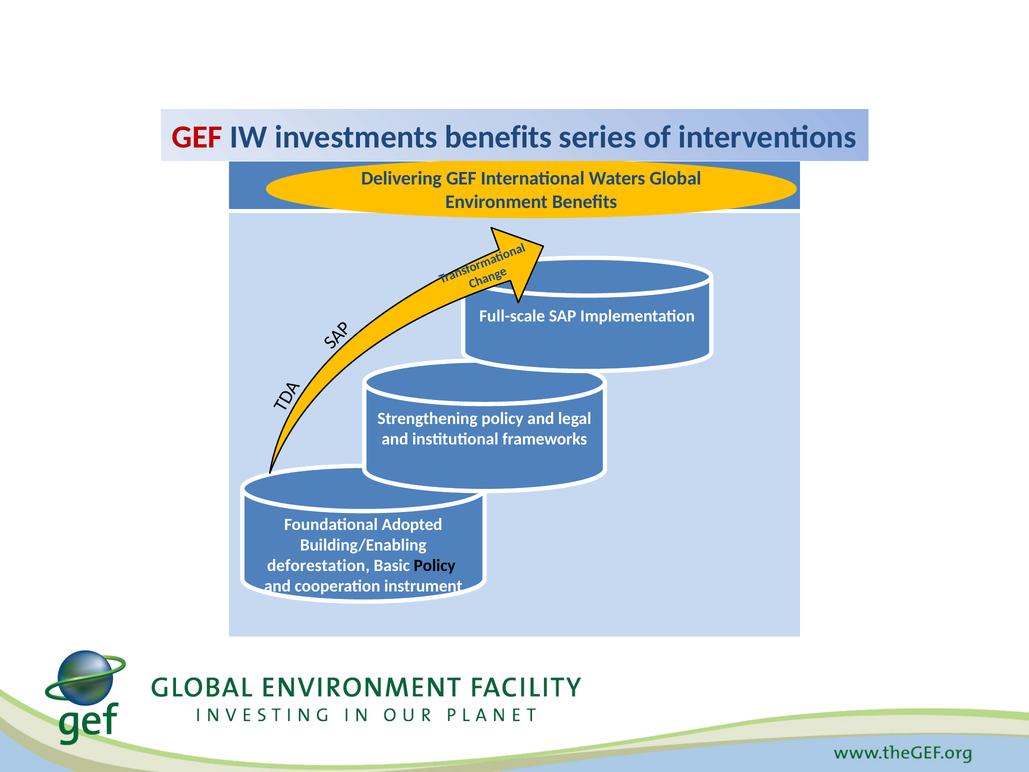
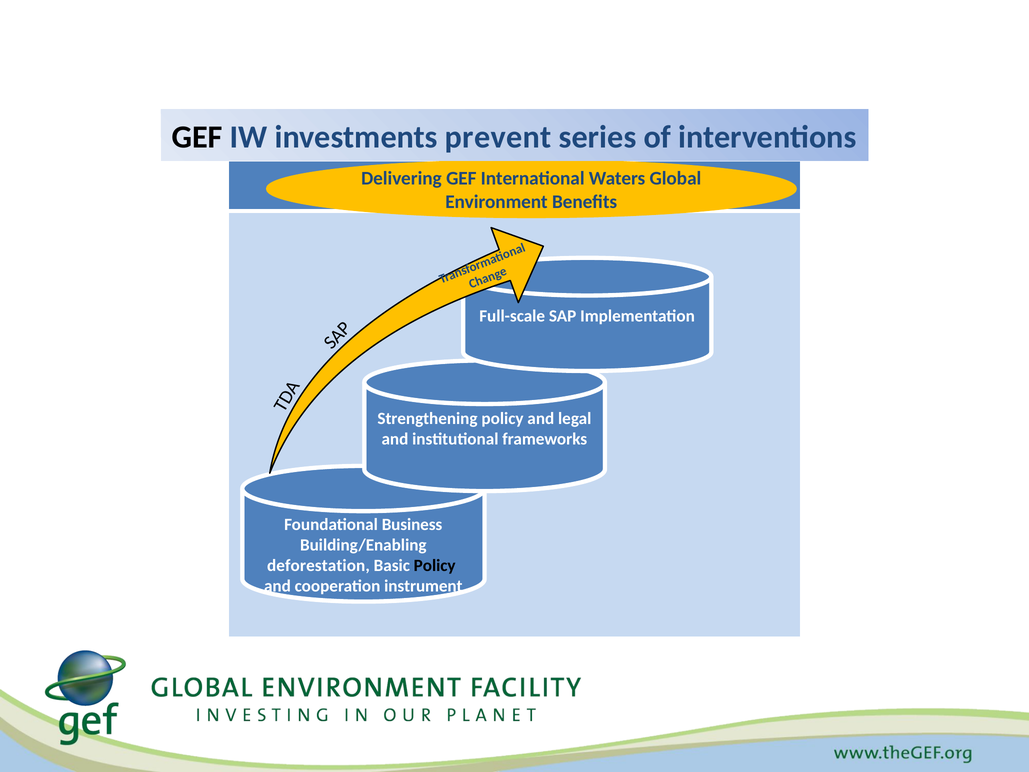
GEF colour: red -> black (197, 137)
investments benefits: benefits -> prevent (498, 137)
Adopted: Adopted -> Business (412, 524)
